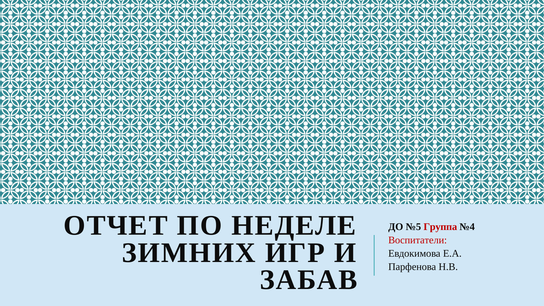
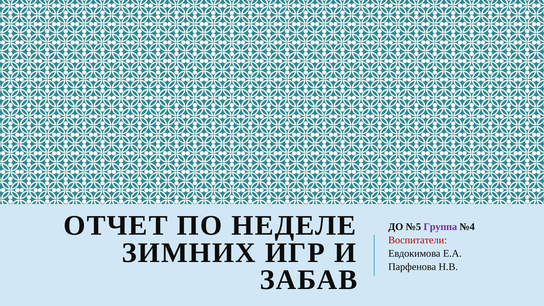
Группа colour: red -> purple (440, 227)
